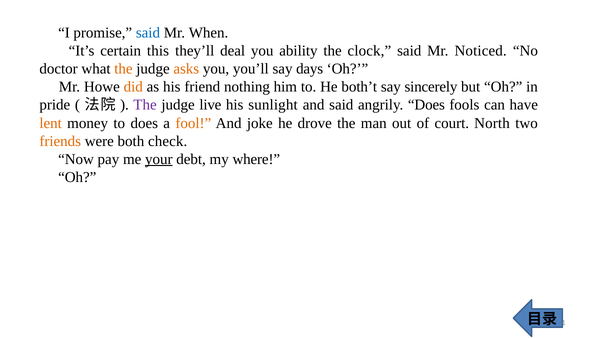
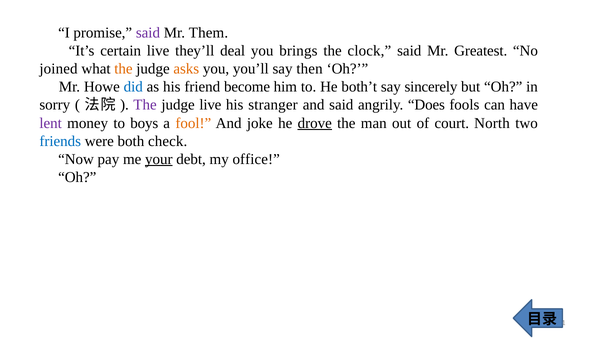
said colour: blue -> purple (148, 33)
When: When -> Them (208, 33)
certain this: this -> live (158, 51)
ability: ability -> brings (298, 51)
Noticed: Noticed -> Greatest (481, 51)
doctor: doctor -> joined (58, 69)
days: days -> then (310, 69)
did colour: orange -> blue (133, 87)
nothing: nothing -> become (247, 87)
pride: pride -> sorry (55, 105)
sunlight: sunlight -> stranger (273, 105)
lent colour: orange -> purple (51, 123)
to does: does -> boys (144, 123)
drove underline: none -> present (315, 123)
friends colour: orange -> blue (60, 141)
where: where -> office (256, 159)
